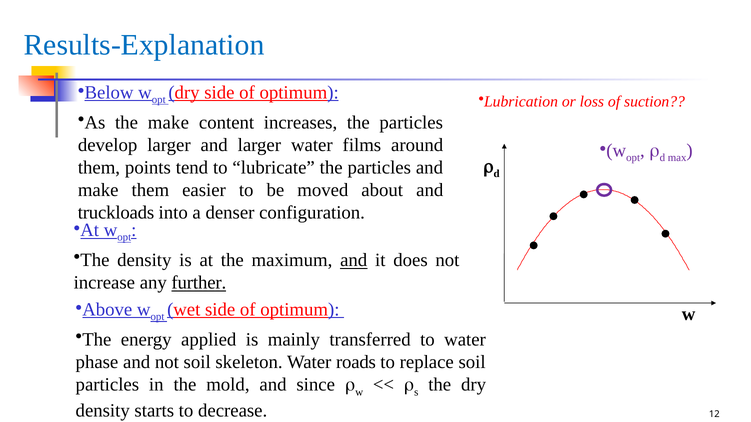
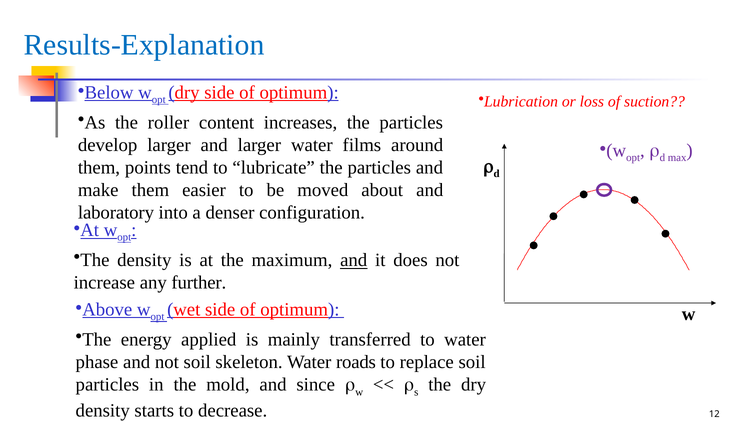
the make: make -> roller (168, 123)
truckloads: truckloads -> laboratory (116, 213)
further underline: present -> none (199, 283)
